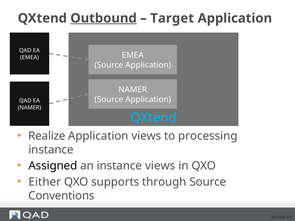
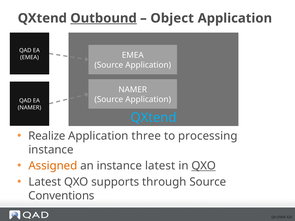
Target: Target -> Object (172, 18)
Application views: views -> three (146, 136)
Assigned colour: black -> orange (53, 166)
instance views: views -> latest (160, 166)
QXO underline: none -> present (204, 166)
Either: Either -> Latest (45, 182)
